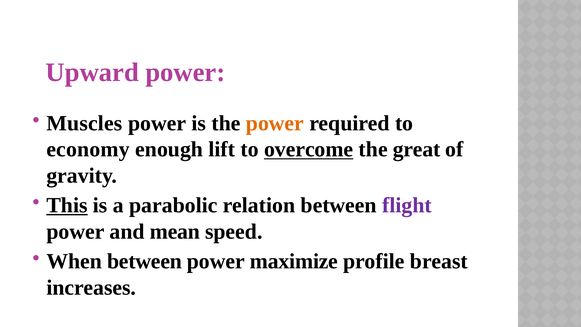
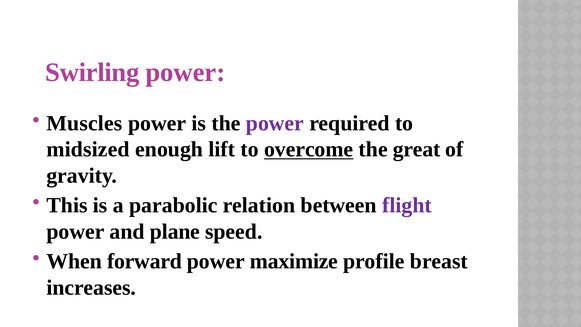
Upward: Upward -> Swirling (92, 72)
power colour: orange -> purple (275, 123)
economy: economy -> midsized (88, 149)
This underline: present -> none (67, 205)
mean: mean -> plane (175, 231)
When between: between -> forward (145, 261)
